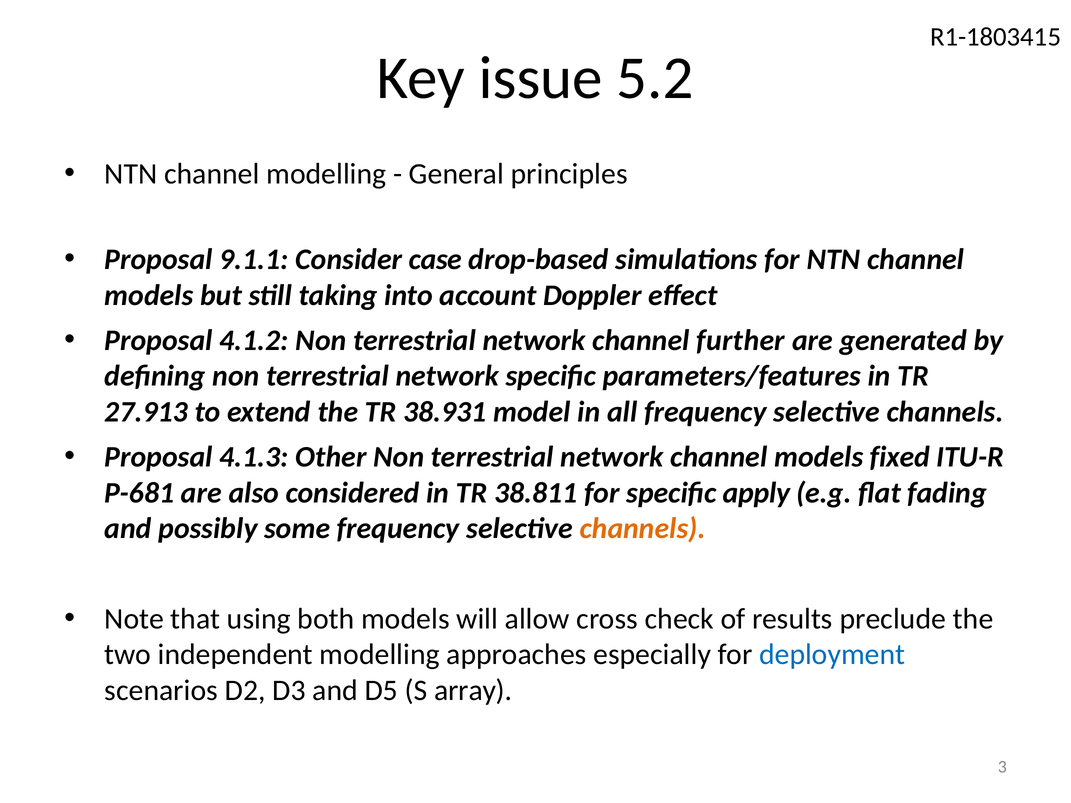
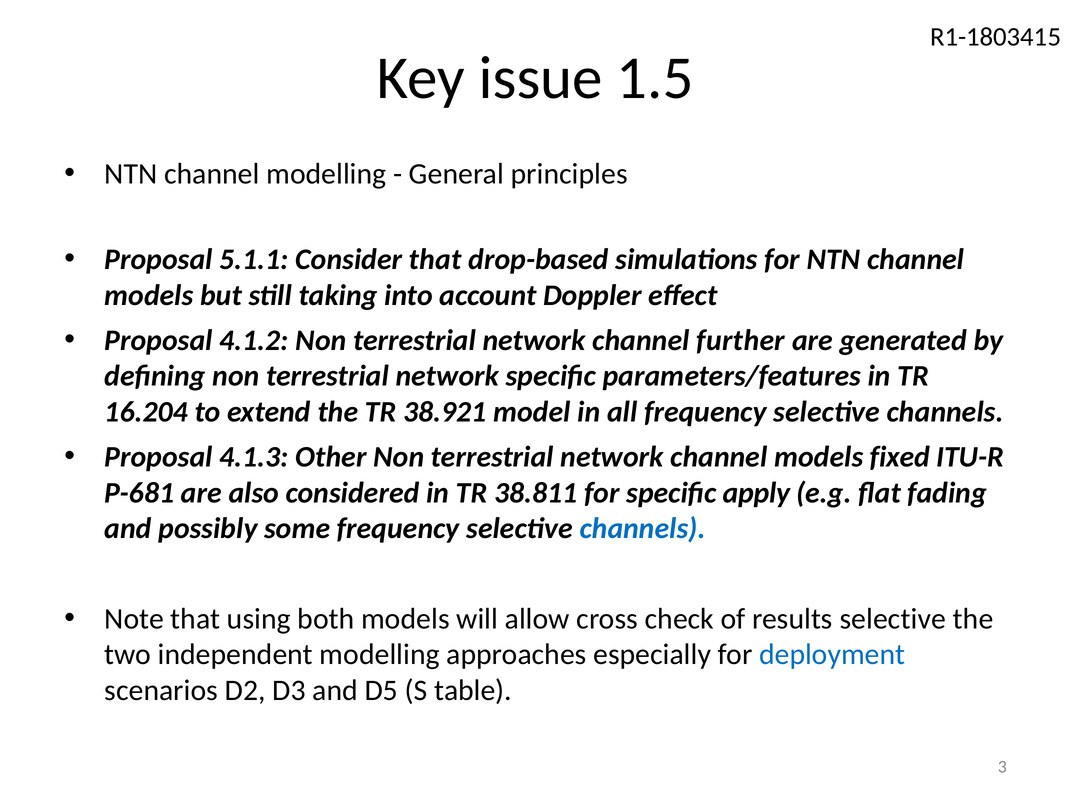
5.2: 5.2 -> 1.5 (655, 78)
9.1.1: 9.1.1 -> 5.1.1 (254, 260)
Consider case: case -> that (435, 260)
27.913: 27.913 -> 16.204 (146, 412)
38.931: 38.931 -> 38.921 (445, 412)
channels colour: orange -> blue (643, 529)
results preclude: preclude -> selective (893, 619)
array: array -> table (473, 691)
